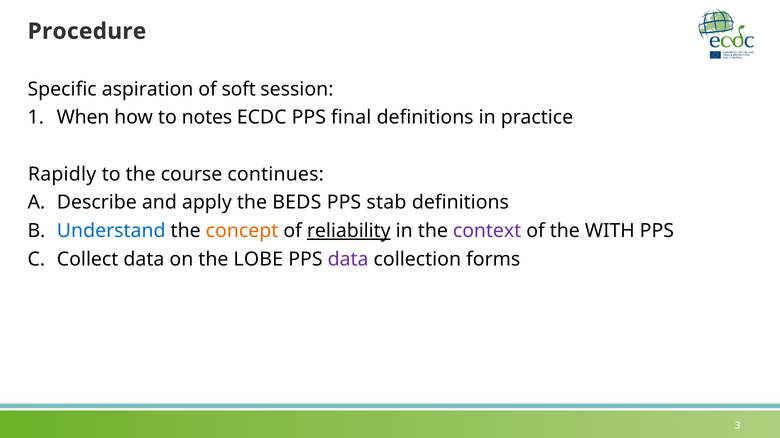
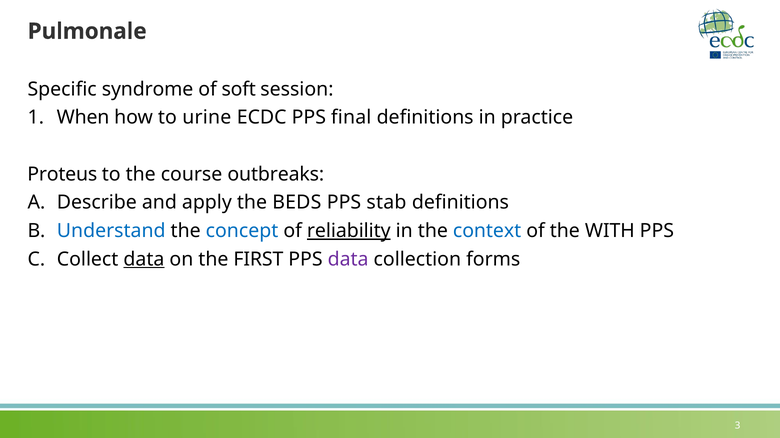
Procedure: Procedure -> Pulmonale (87, 31)
aspiration: aspiration -> syndrome (148, 89)
notes: notes -> urine (207, 118)
Rapidly: Rapidly -> Proteus (62, 174)
continues: continues -> outbreaks (276, 174)
concept colour: orange -> blue (242, 231)
context colour: purple -> blue (487, 231)
data underline: none -> present (144, 260)
LOBE: LOBE -> FIRST (258, 260)
